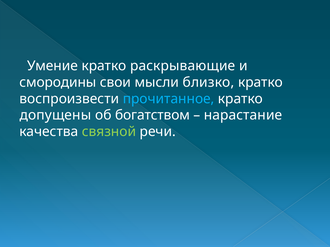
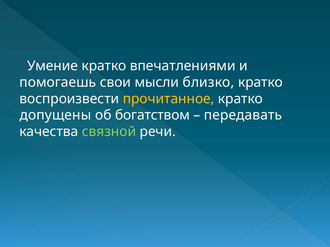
раскрывающие: раскрывающие -> впечатлениями (183, 66)
смородины: смородины -> помогаешь (58, 82)
прочитанное colour: light blue -> yellow (169, 99)
нарастание: нарастание -> передавать (243, 115)
